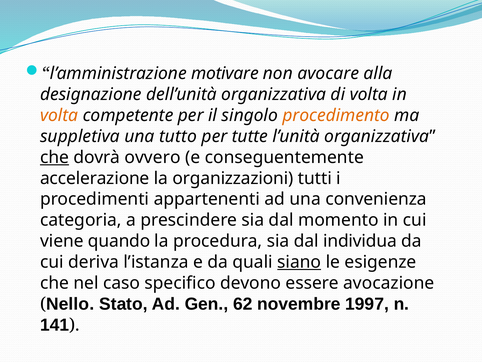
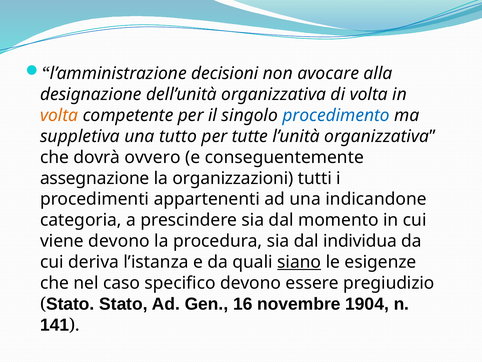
motivare: motivare -> decisioni (225, 73)
procedimento colour: orange -> blue (336, 115)
che underline: present -> none (55, 157)
accelerazione: accelerazione -> assegnazione (95, 178)
convenienza: convenienza -> indicandone (376, 199)
viene quando: quando -> devono (119, 241)
avocazione: avocazione -> pregiudizio (389, 283)
Nello: Nello -> Stato (70, 304)
62: 62 -> 16 (243, 304)
1997: 1997 -> 1904 (367, 304)
